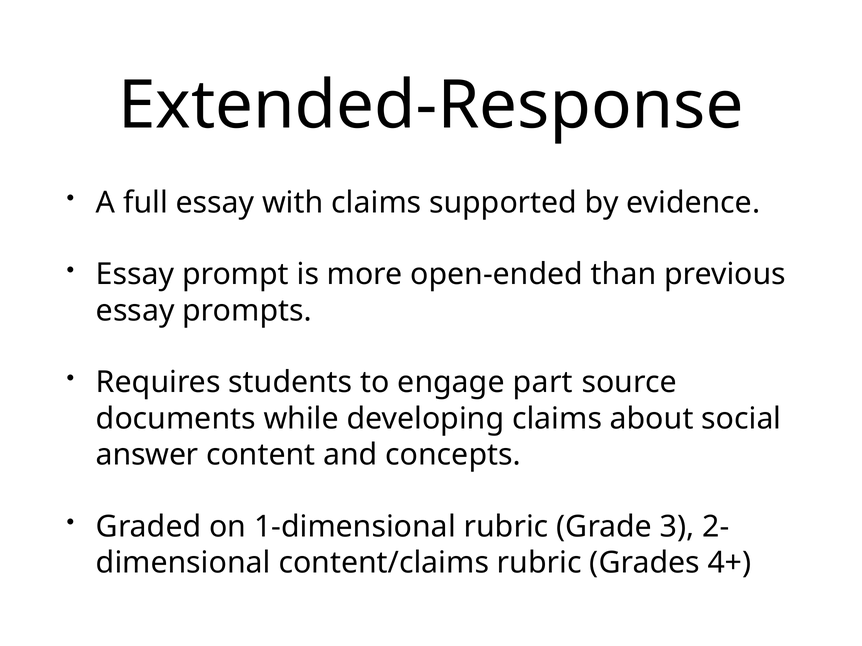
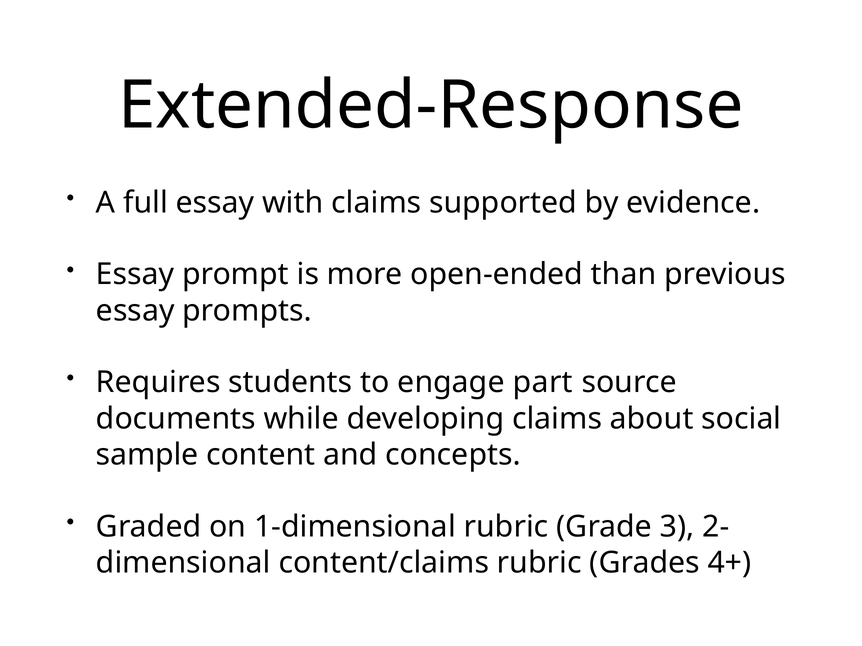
answer: answer -> sample (147, 455)
